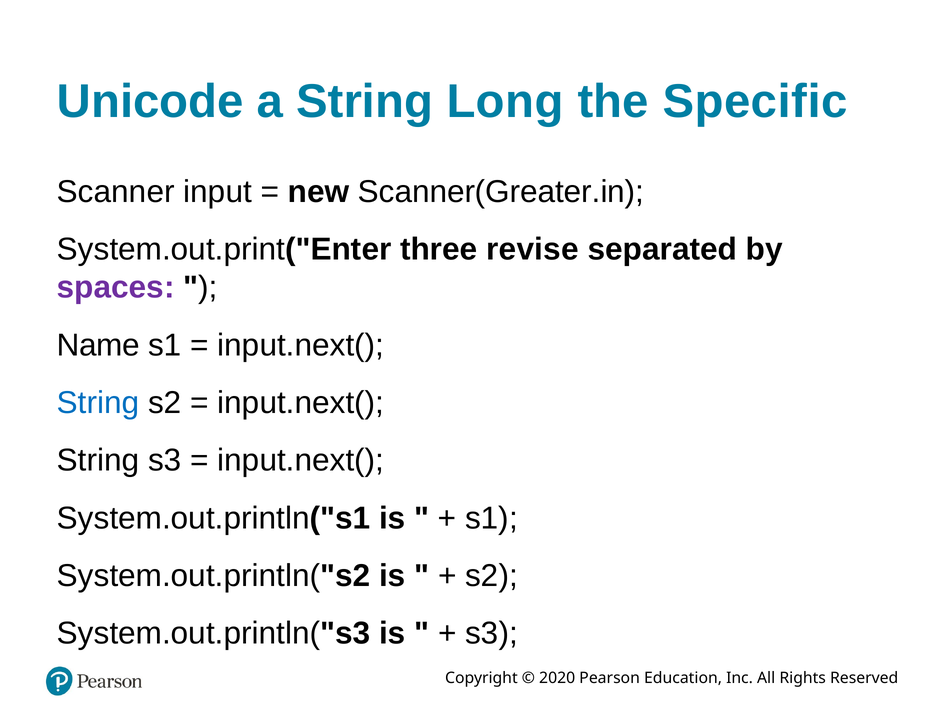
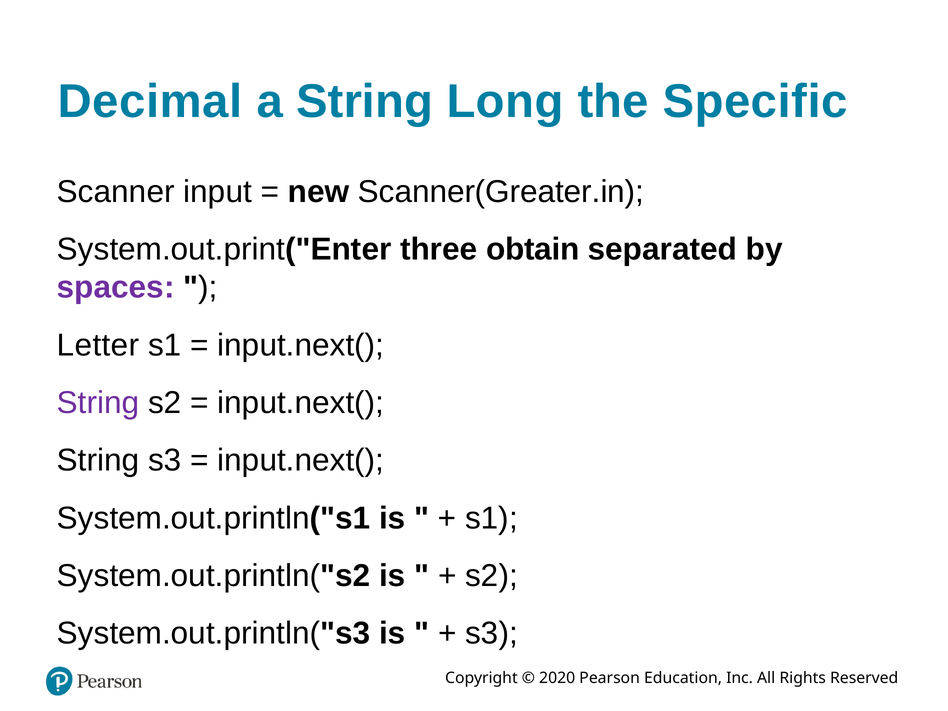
Unicode: Unicode -> Decimal (150, 101)
revise: revise -> obtain (533, 250)
Name: Name -> Letter (98, 345)
String colour: blue -> purple (98, 403)
